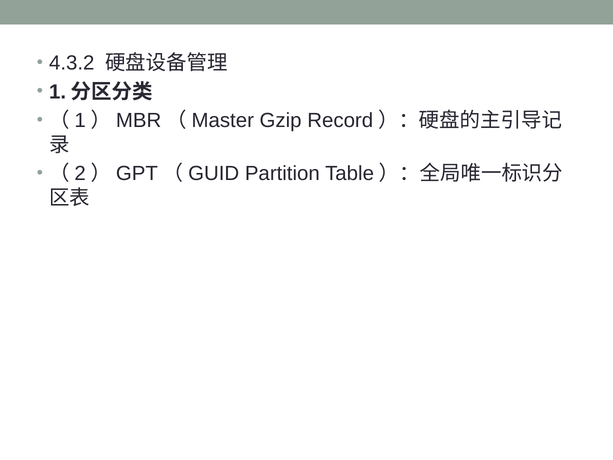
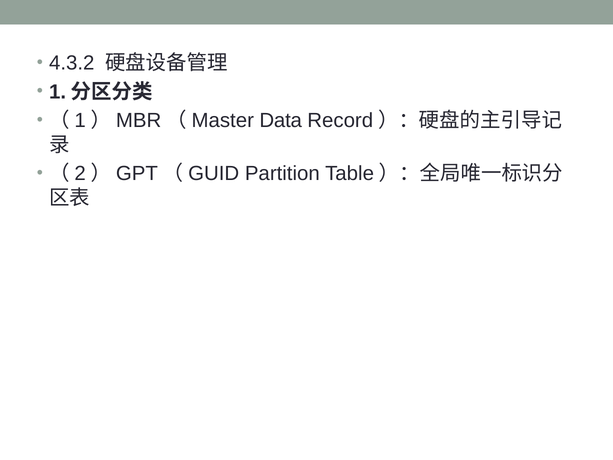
Gzip: Gzip -> Data (281, 120)
